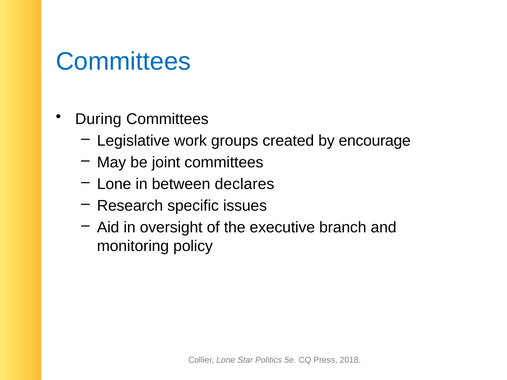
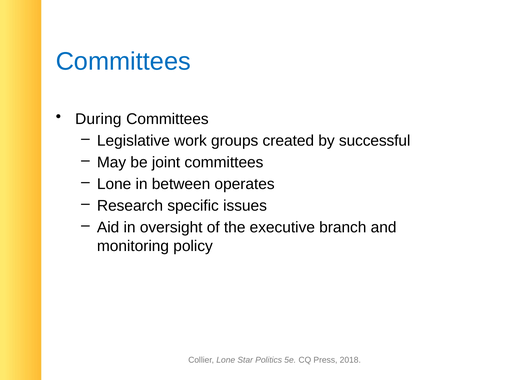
encourage: encourage -> successful (375, 141)
declares: declares -> operates (245, 184)
